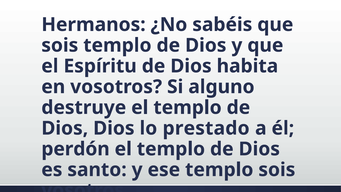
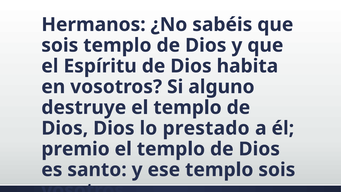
perdón: perdón -> premio (76, 149)
